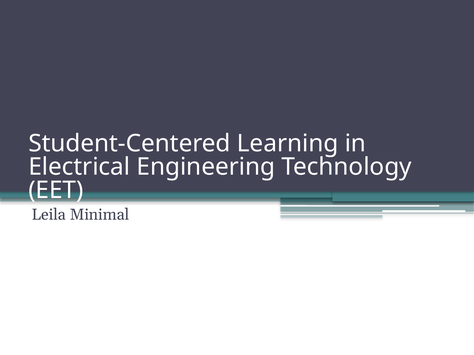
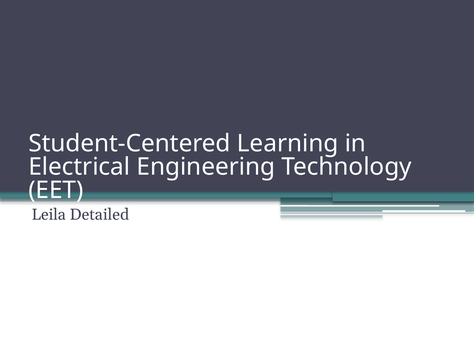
Minimal: Minimal -> Detailed (99, 215)
